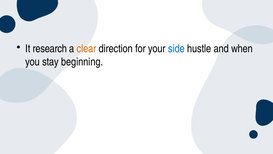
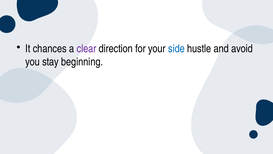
research: research -> chances (50, 48)
clear colour: orange -> purple (86, 48)
when: when -> avoid (242, 48)
